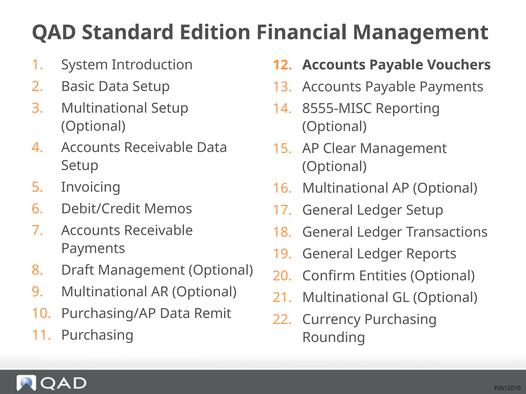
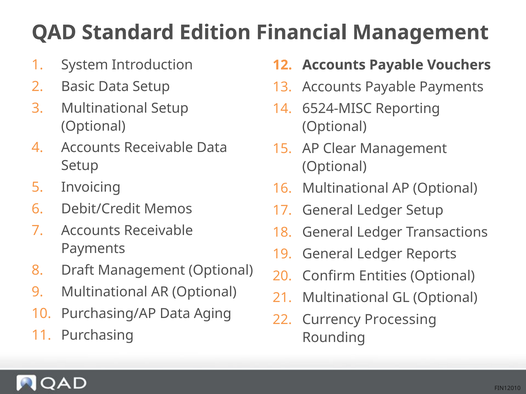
8555-MISC: 8555-MISC -> 6524-MISC (337, 109)
Remit: Remit -> Aging (213, 314)
Currency Purchasing: Purchasing -> Processing (401, 320)
